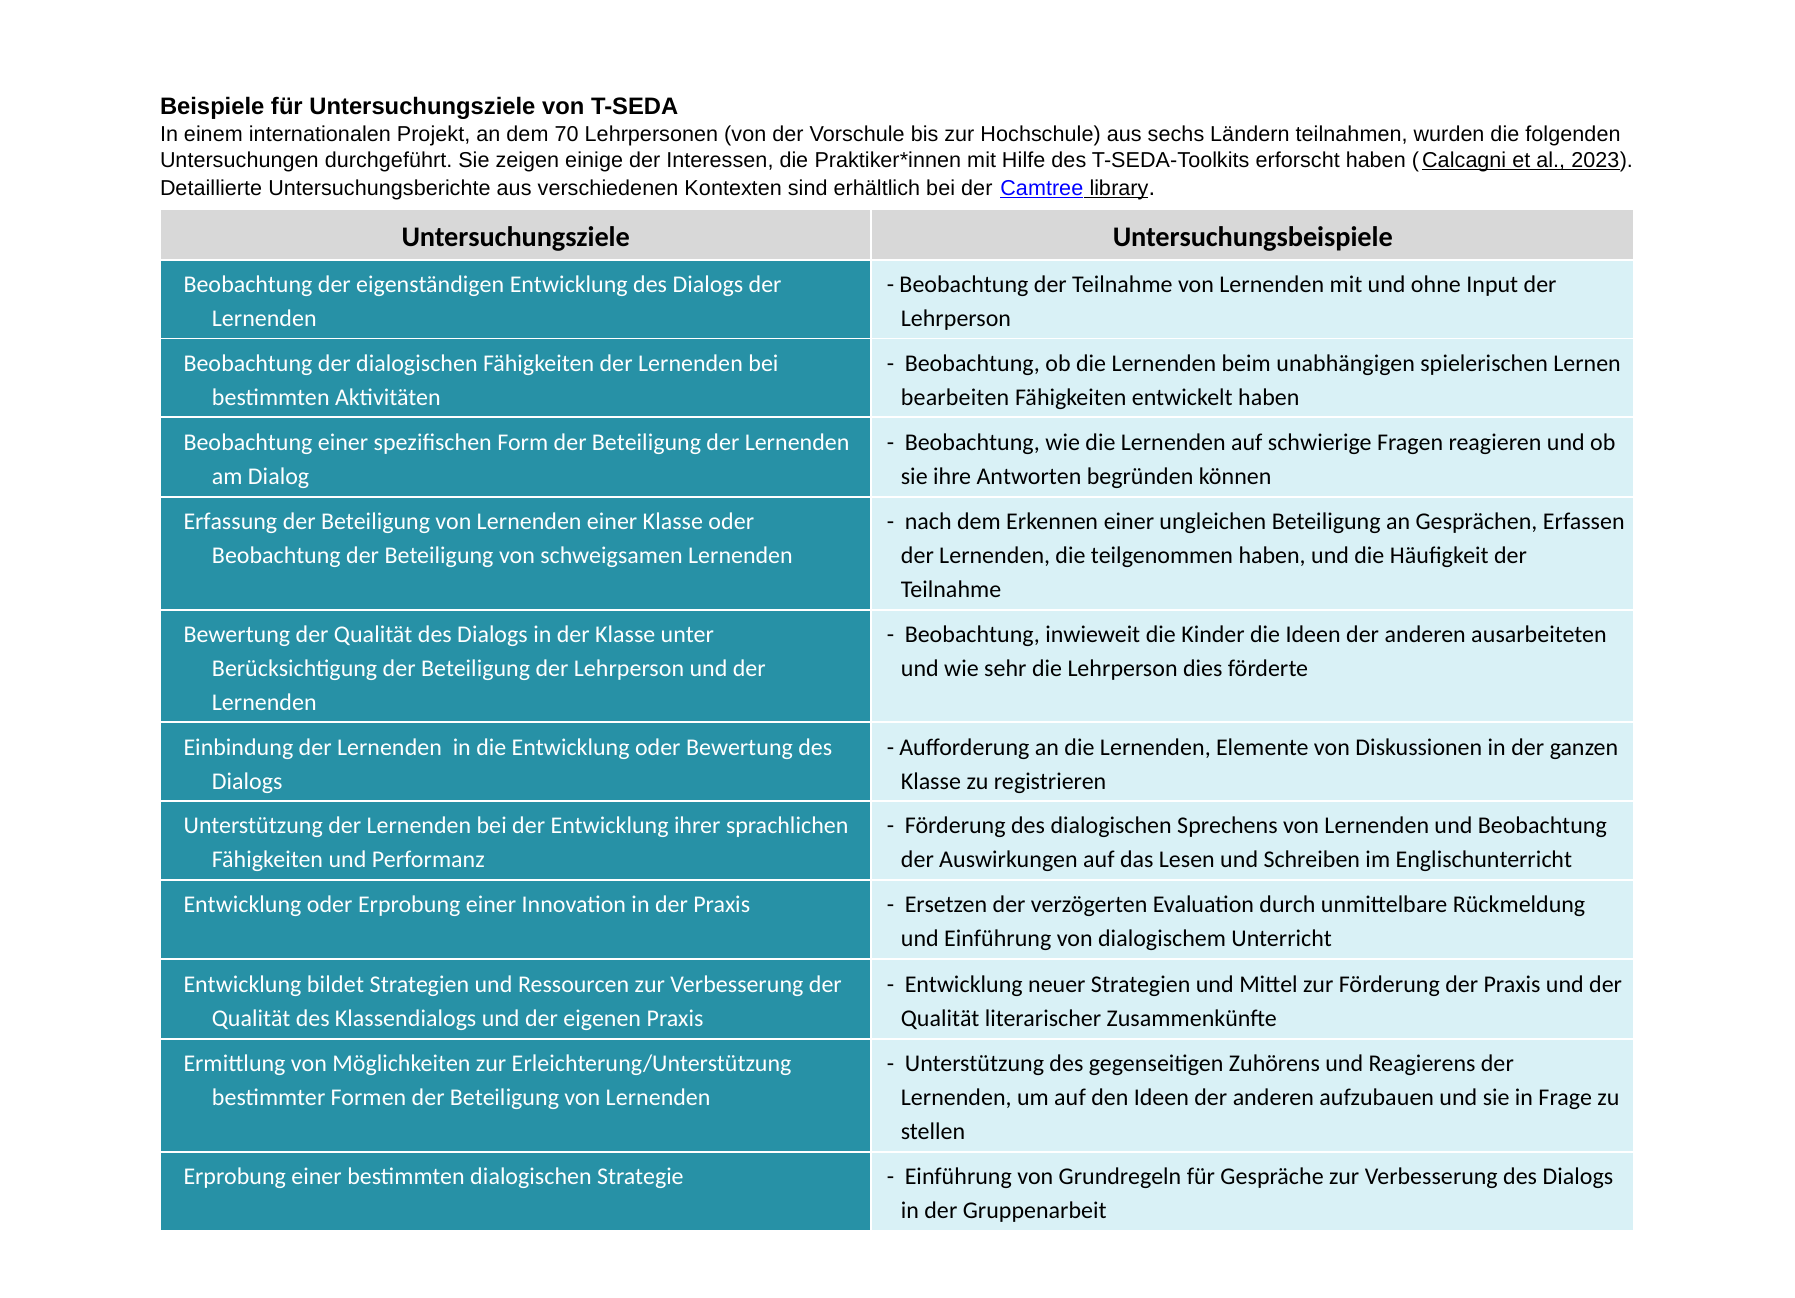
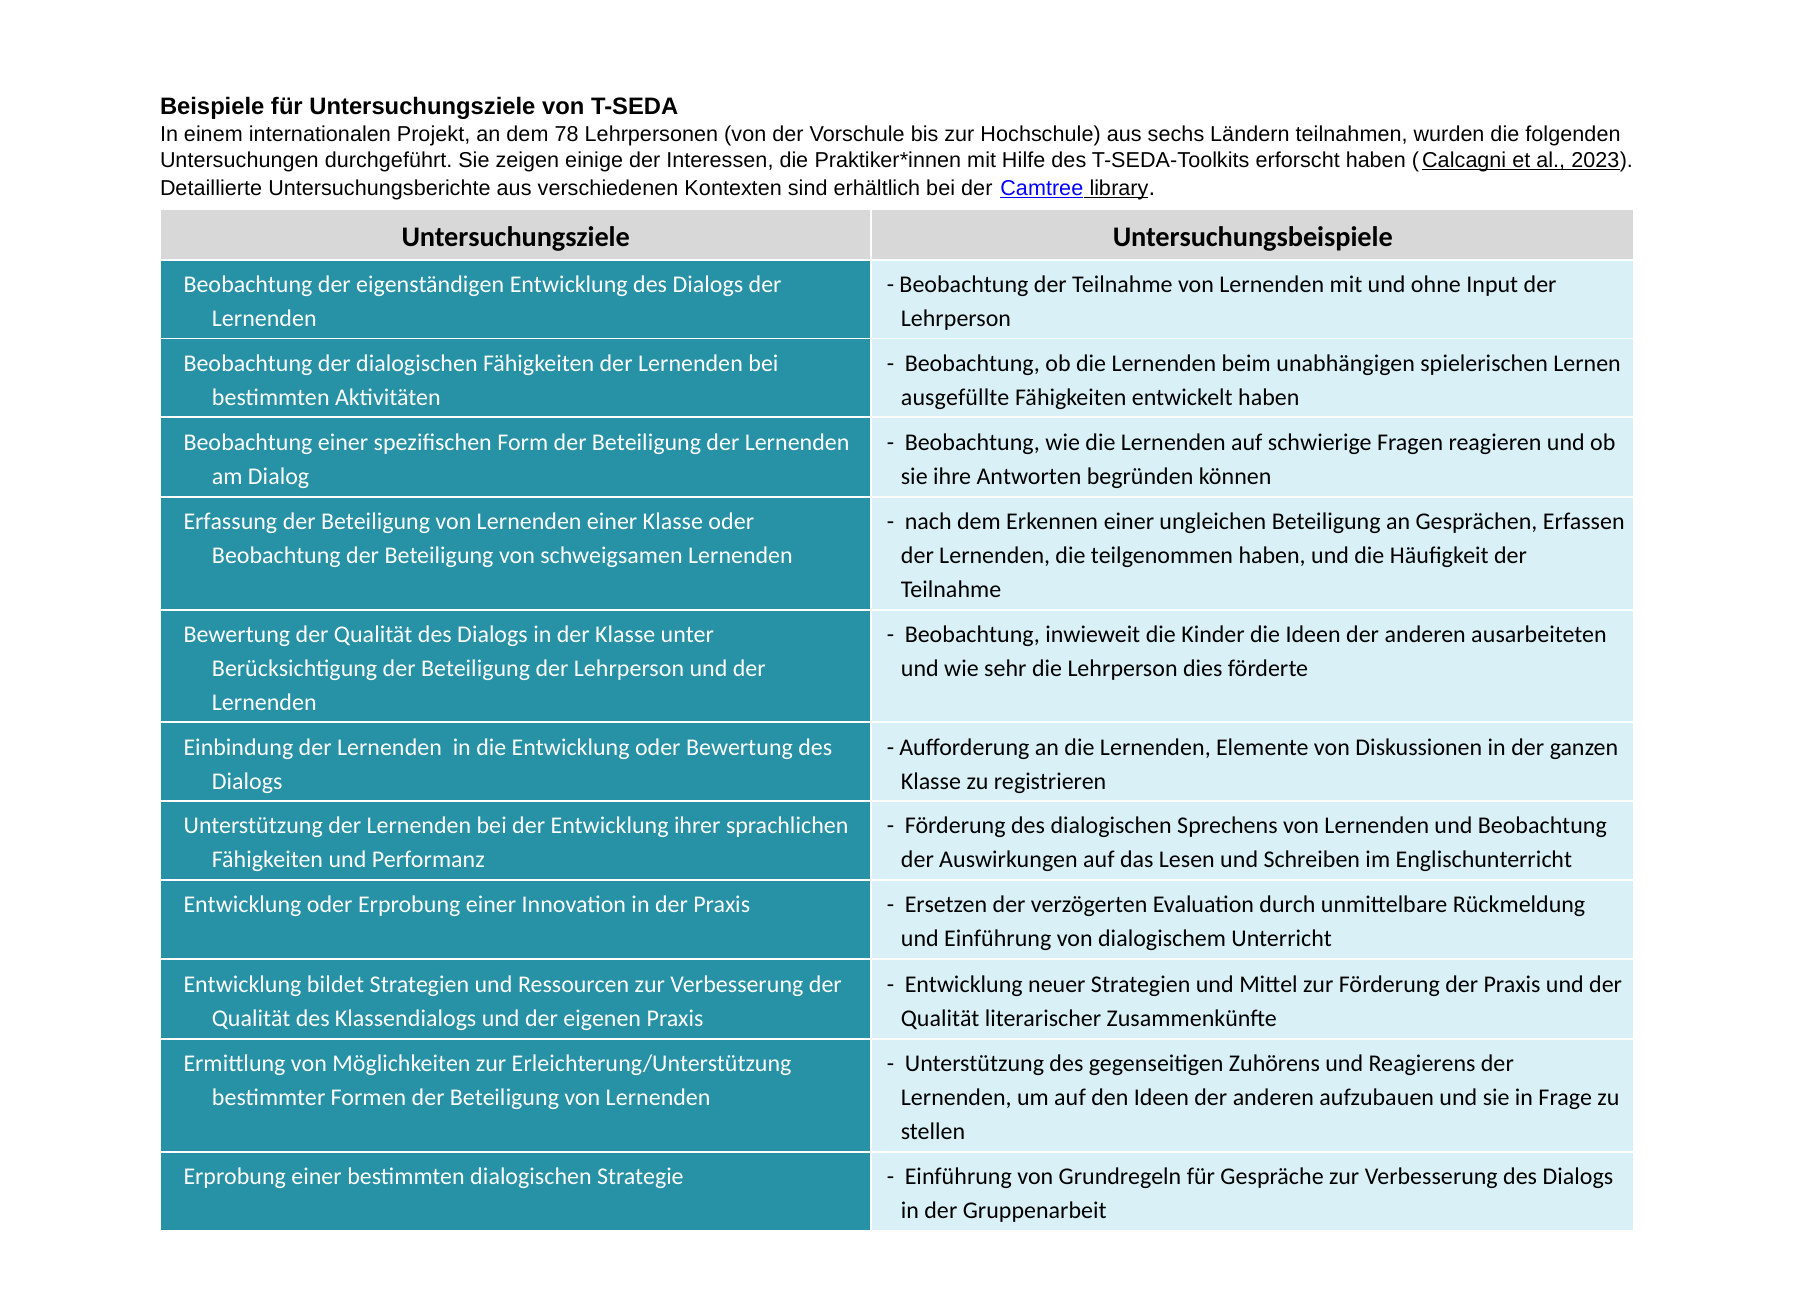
70: 70 -> 78 (567, 134)
bearbeiten: bearbeiten -> ausgefüllte (955, 397)
